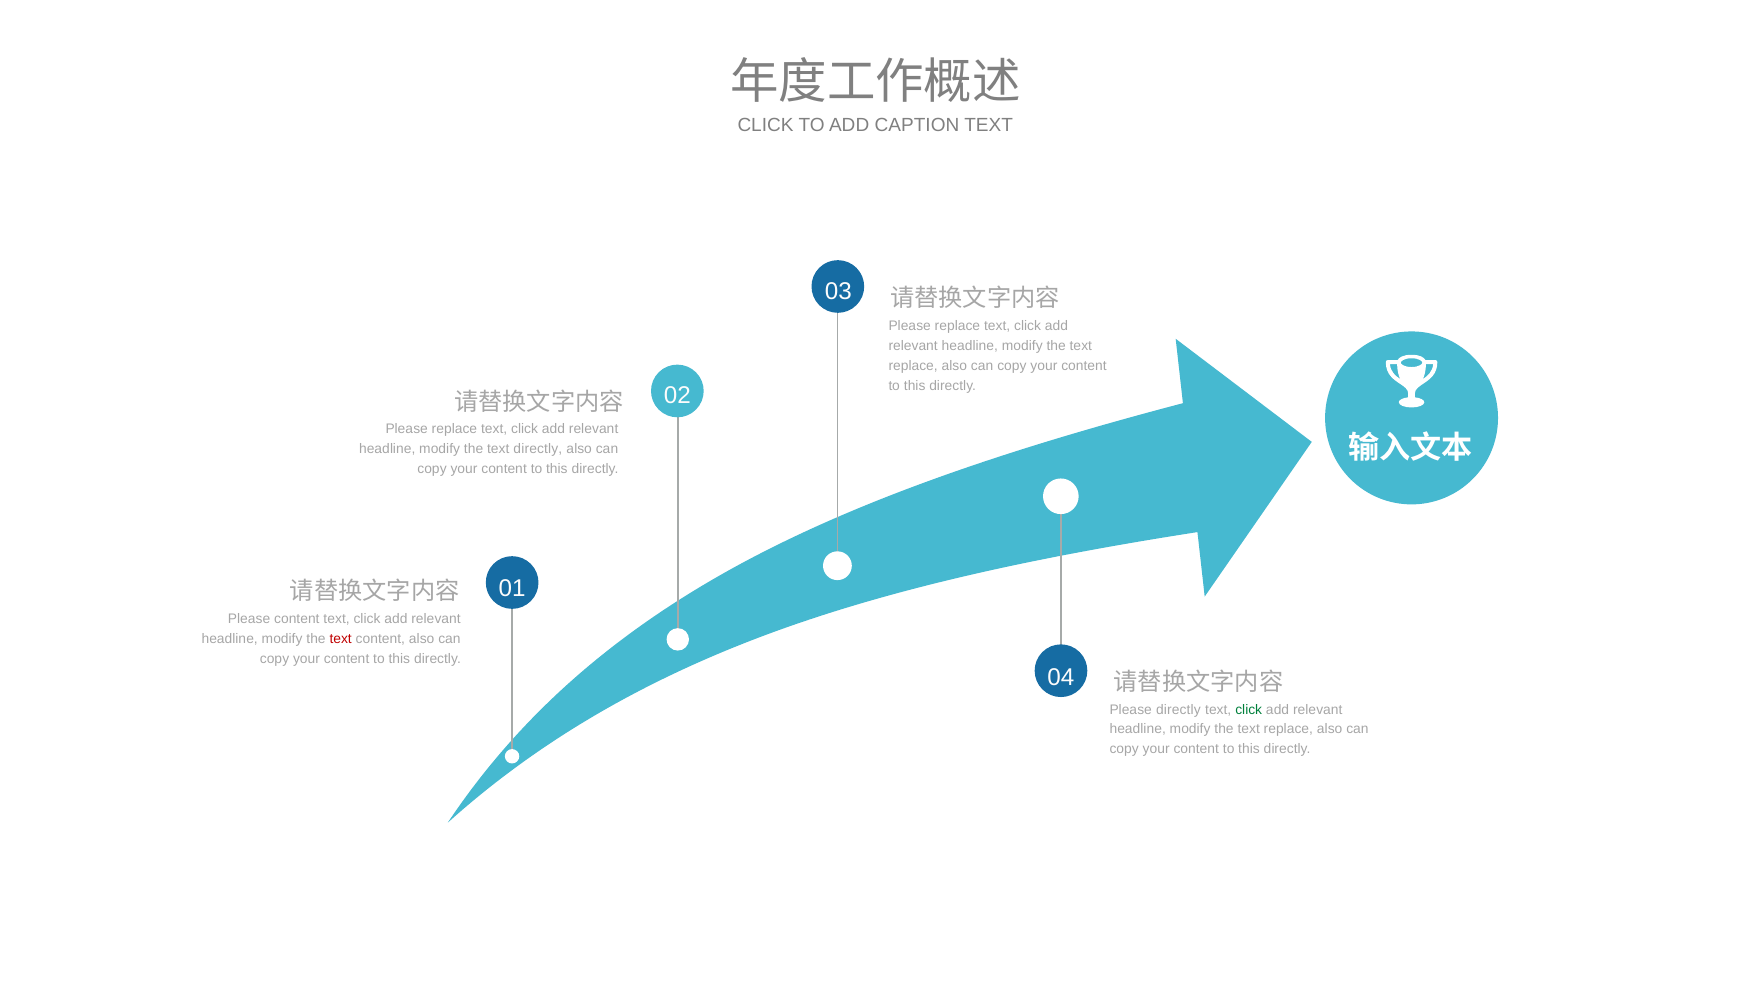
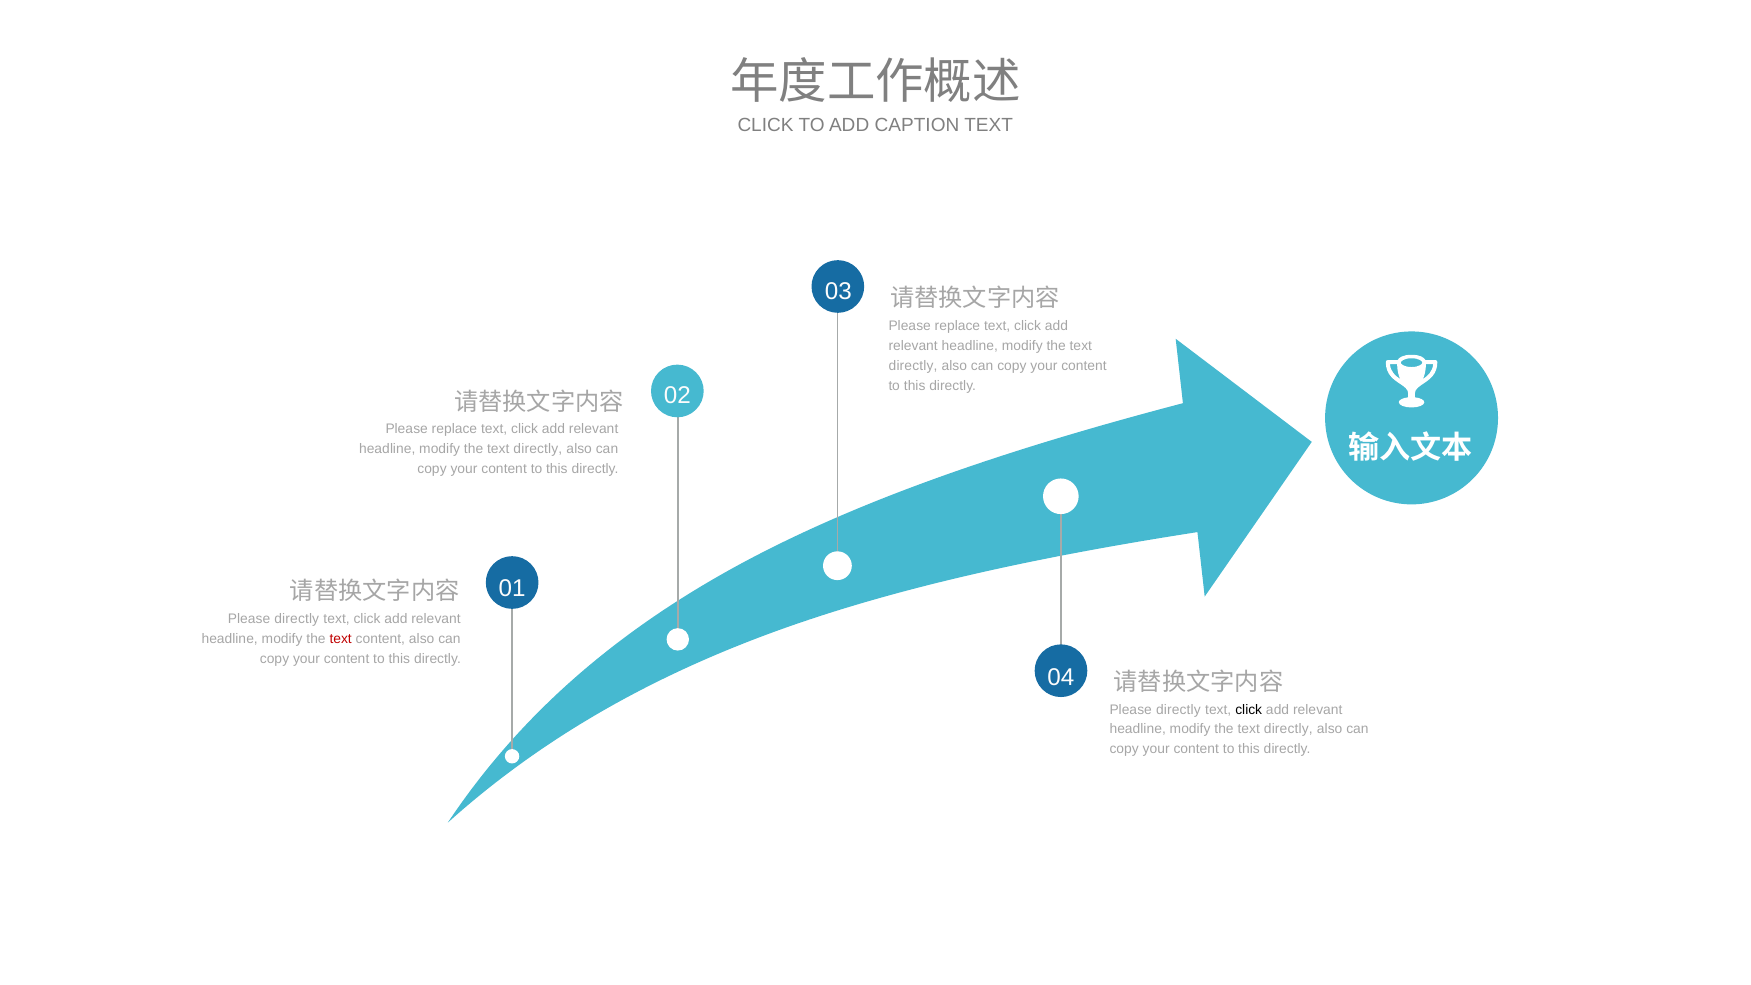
replace: replace -> directly (913, 366)
content: content -> directly (297, 619)
click colour: green -> black (1249, 709)
replace: replace -> directly (1288, 729)
